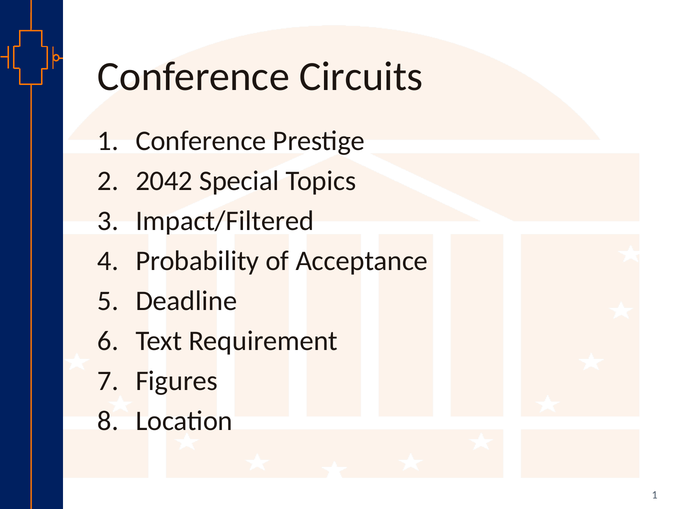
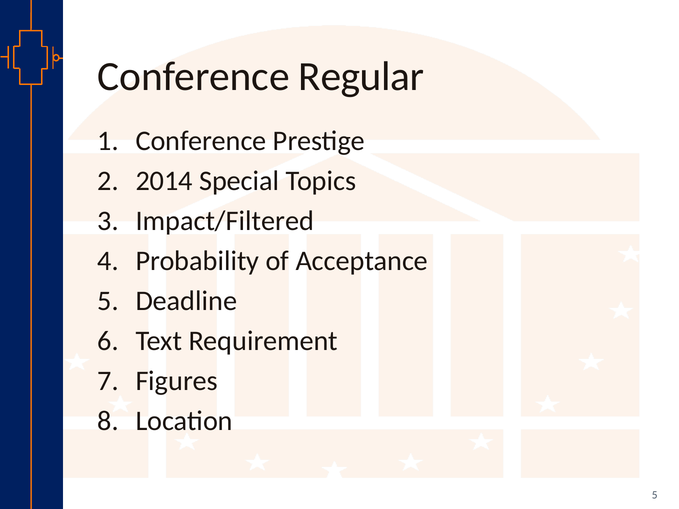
Circuits: Circuits -> Regular (361, 76)
2042: 2042 -> 2014 (164, 181)
1: 1 -> 5 (655, 495)
